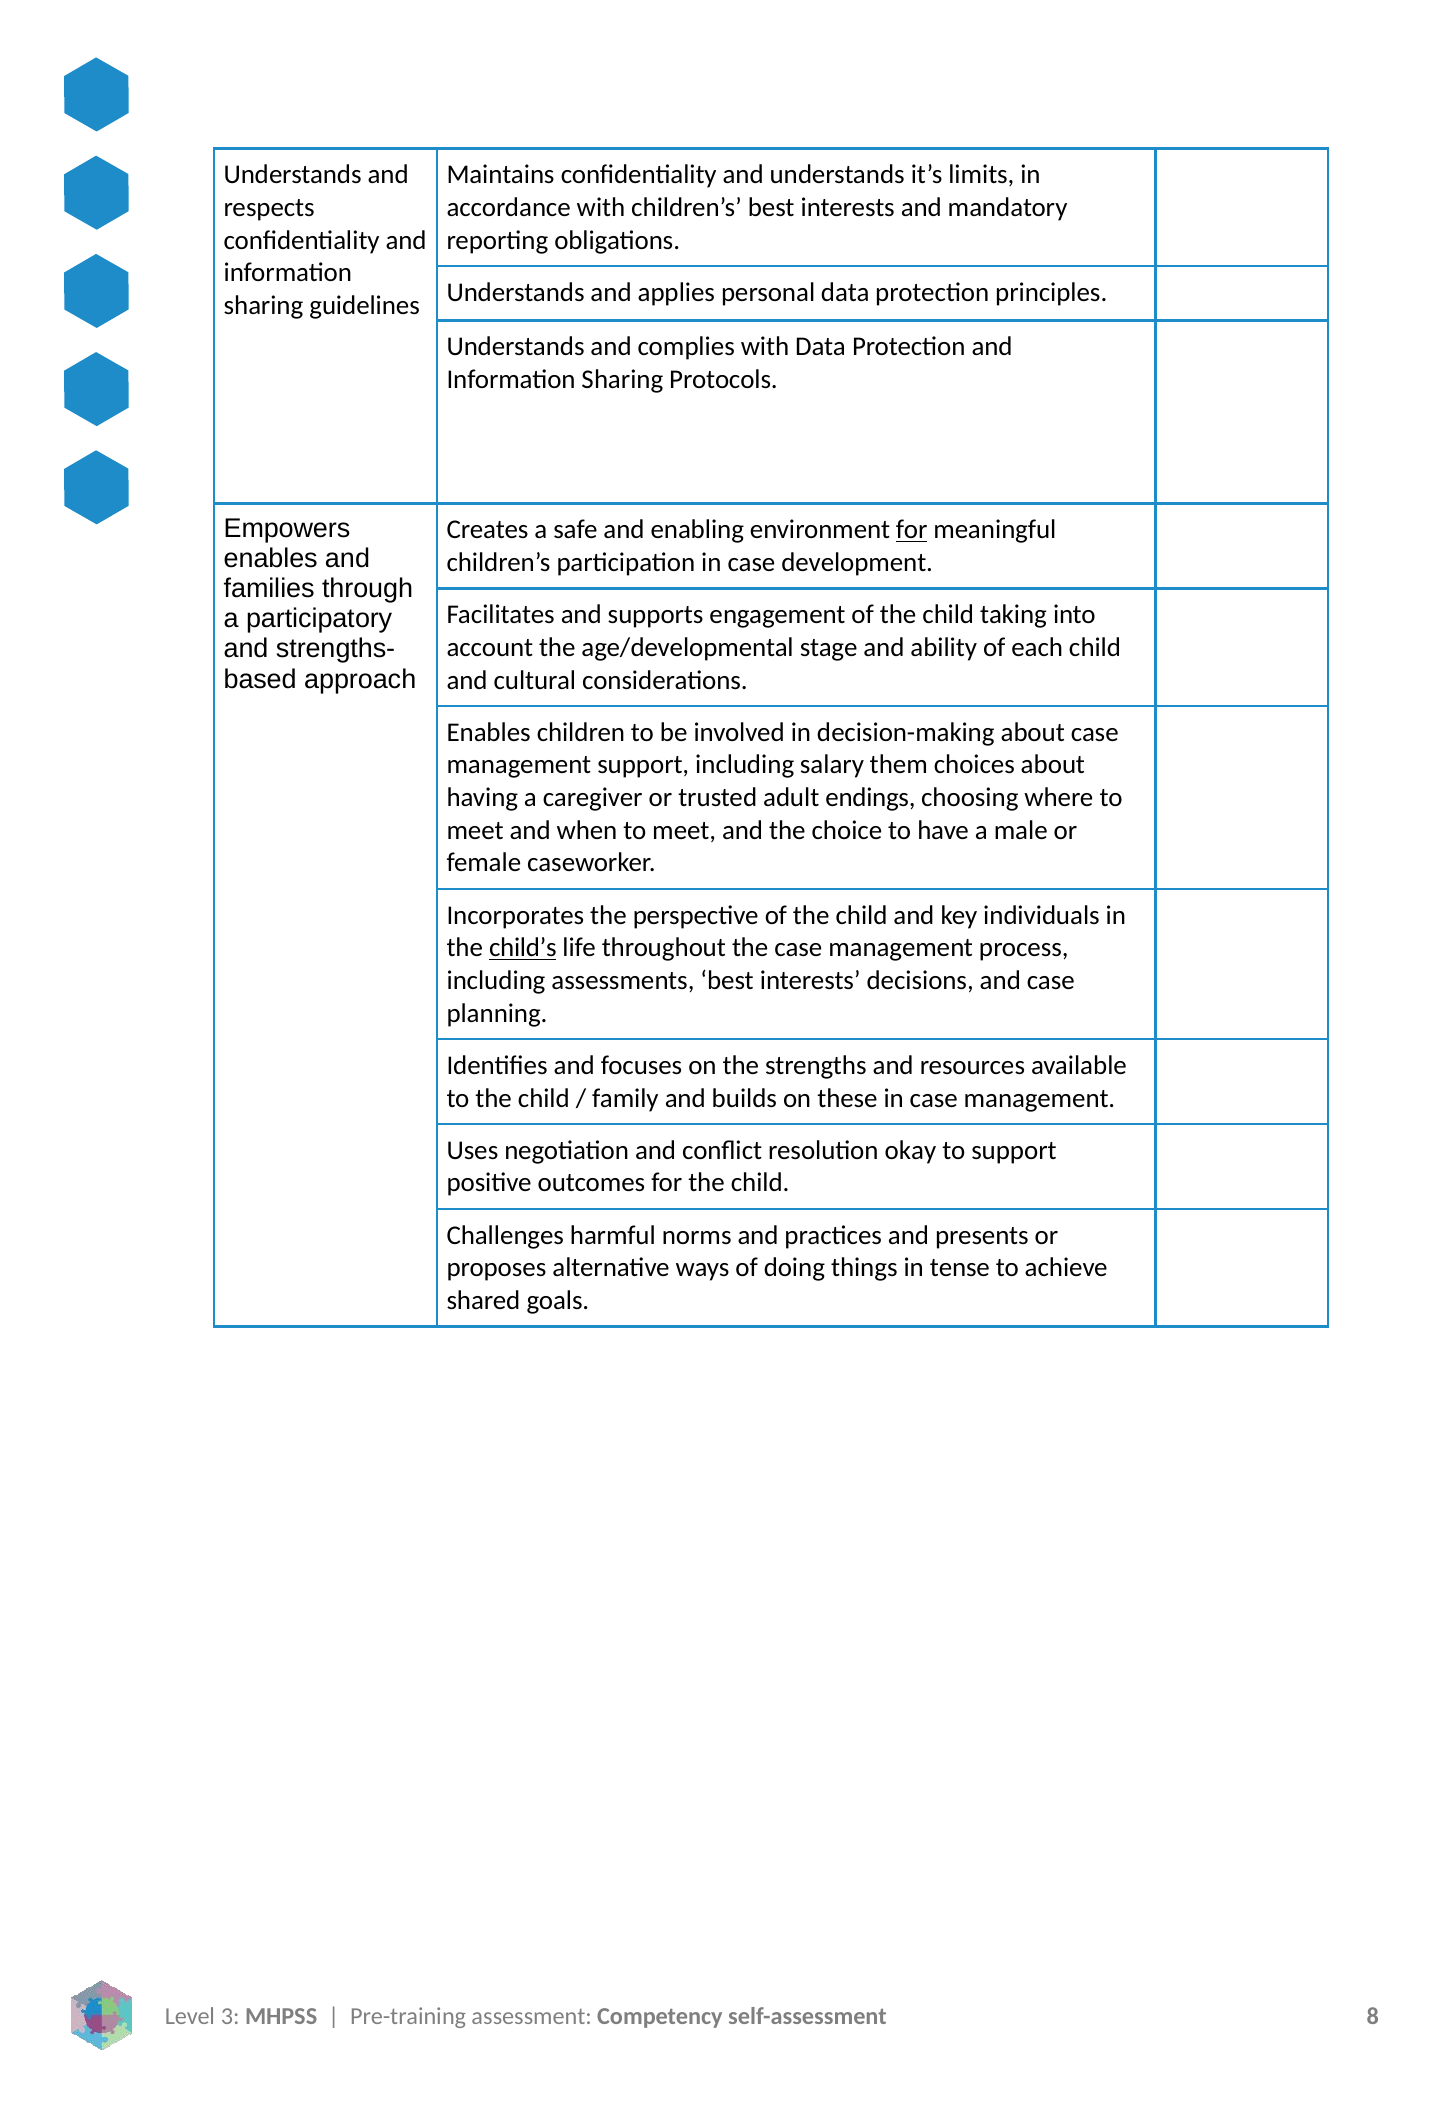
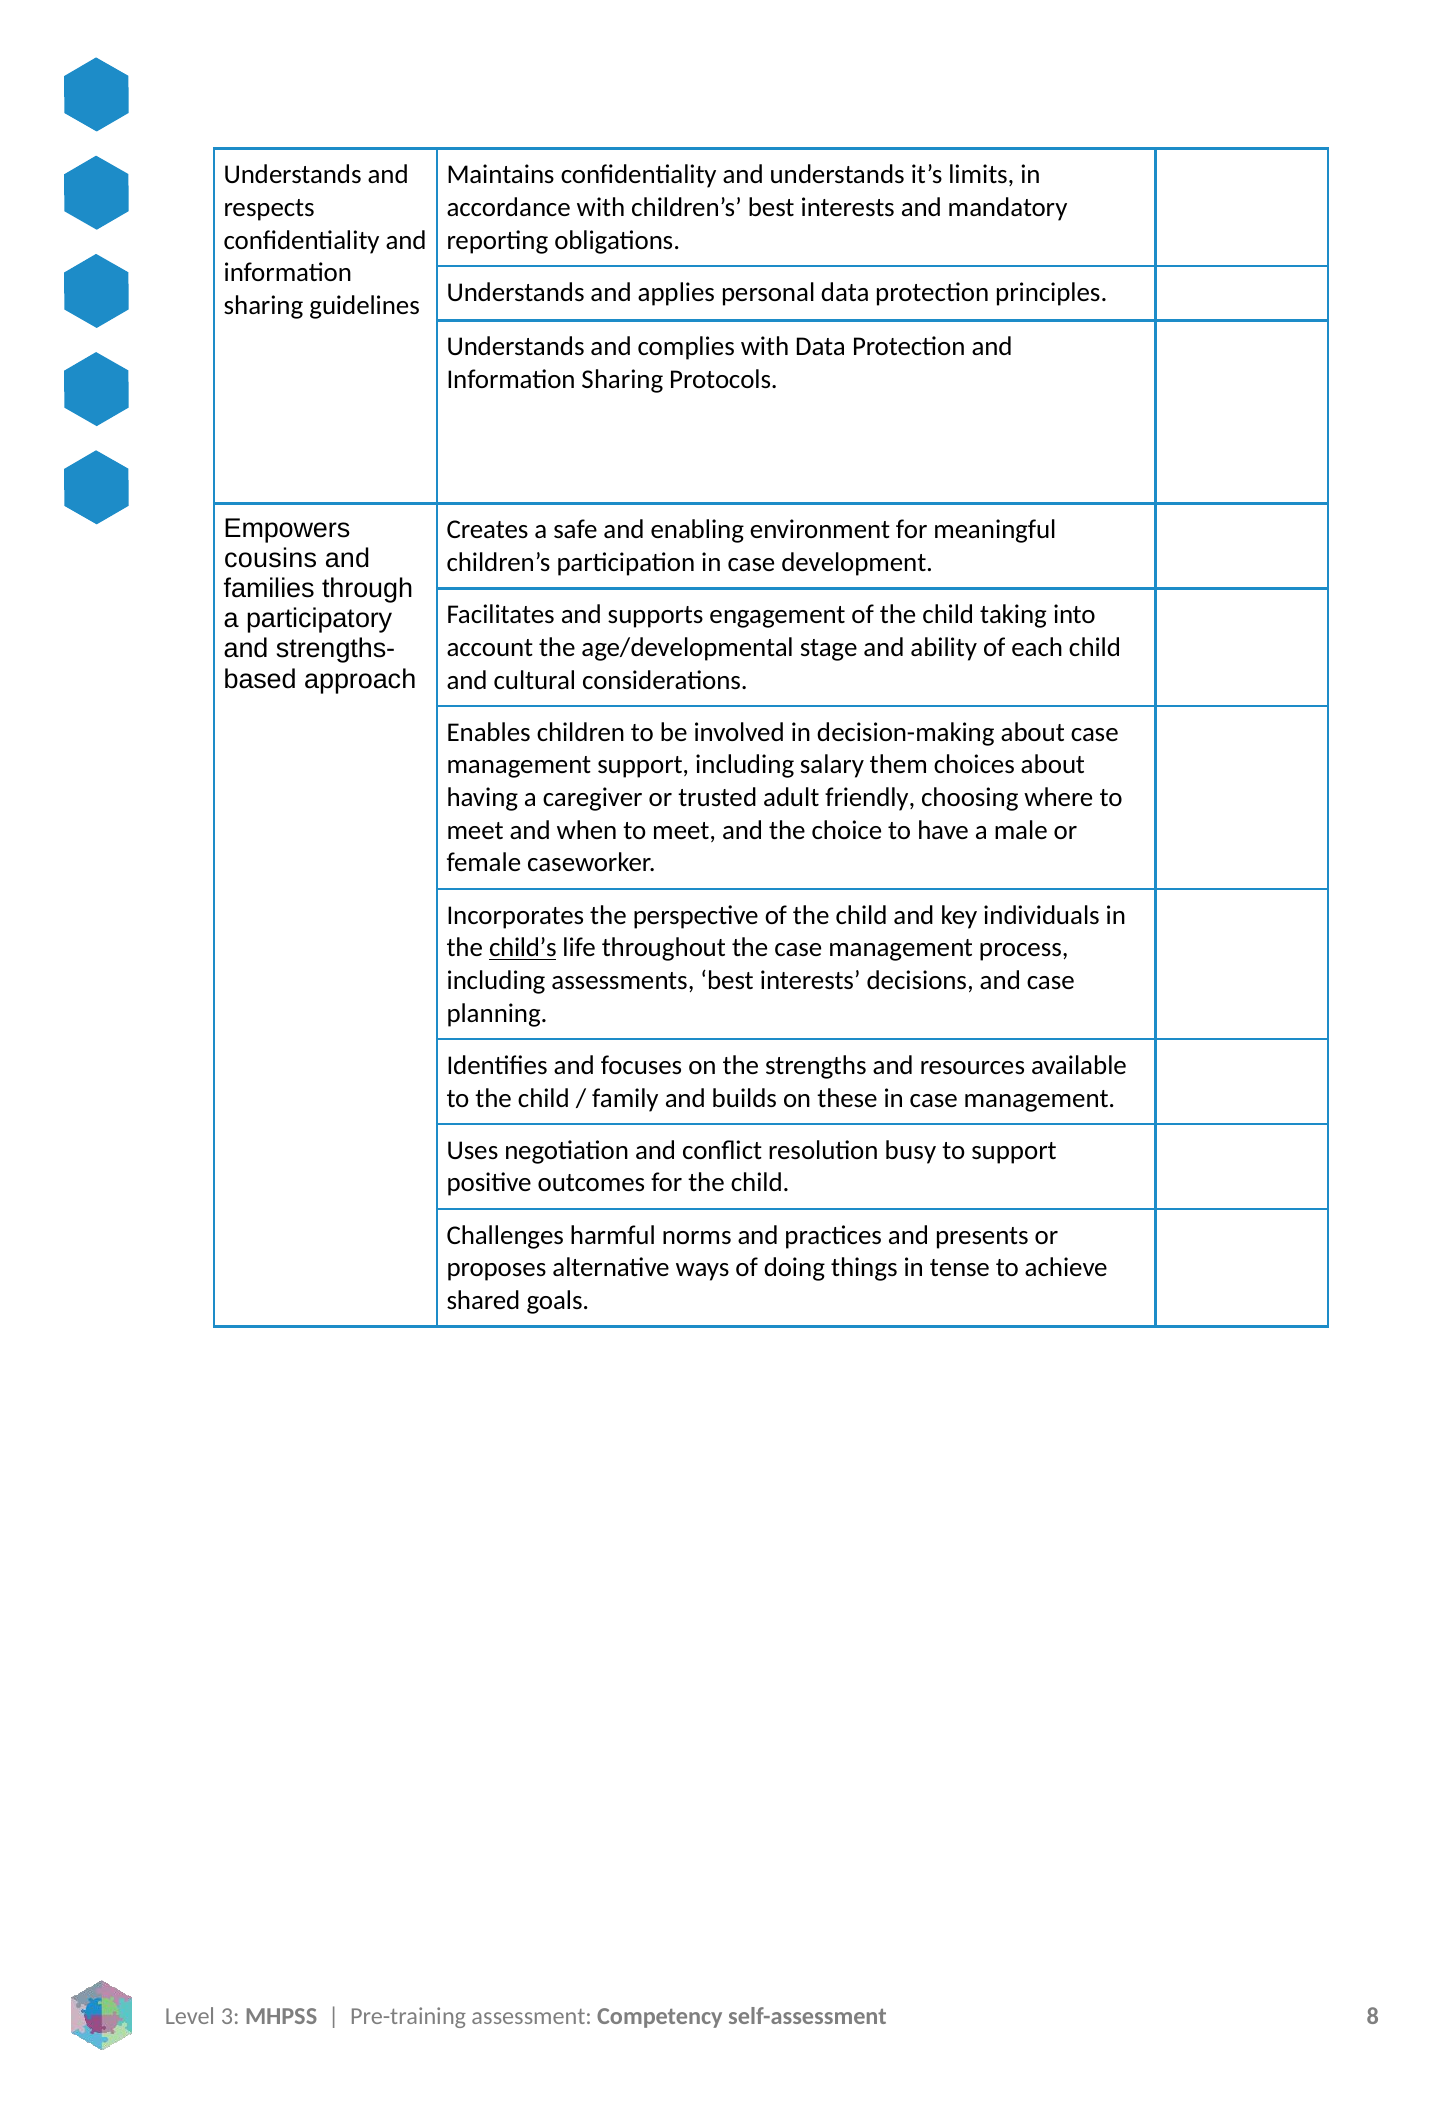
for underline: present -> none (912, 530)
enables: enables -> cousins (271, 559)
endings: endings -> friendly (870, 798)
okay: okay -> busy (910, 1150)
